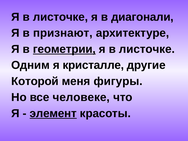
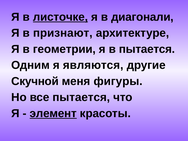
листочке underline: none -> present (60, 17)
геометрии underline: present -> none (64, 49)
листочке: листочке -> пытается (147, 49)
кристалле: кристалле -> являются (93, 65)
Которой: Которой -> Скучной (35, 81)
все человеке: человеке -> пытается (81, 97)
